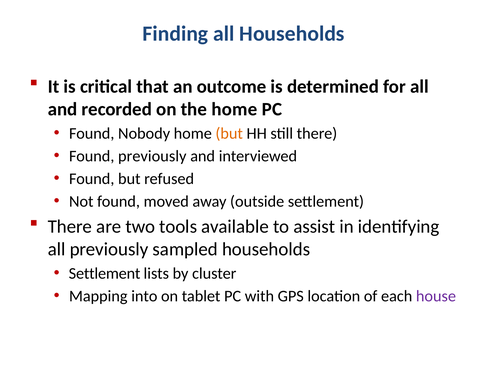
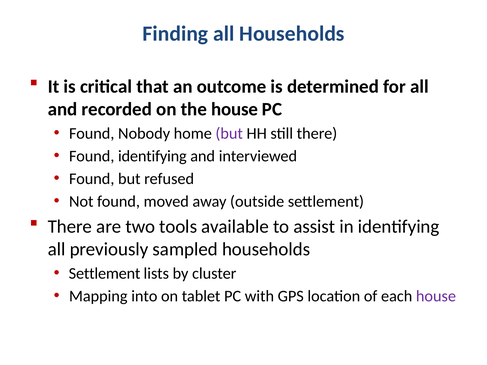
the home: home -> house (235, 109)
but colour: orange -> purple (229, 133)
Found previously: previously -> identifying (152, 156)
